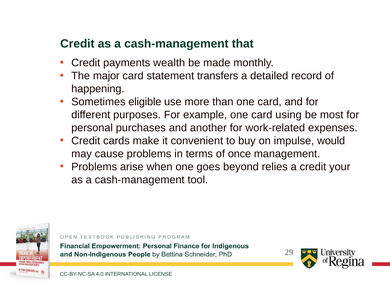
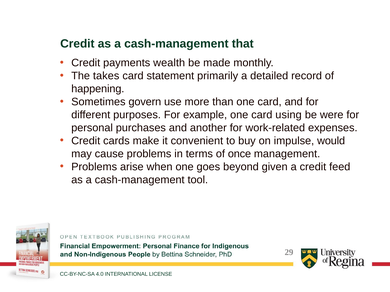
major: major -> takes (106, 76)
transfers: transfers -> primarily (218, 76)
eligible: eligible -> govern (145, 102)
most: most -> were (332, 115)
relies: relies -> given (275, 167)
your: your -> feed (340, 167)
